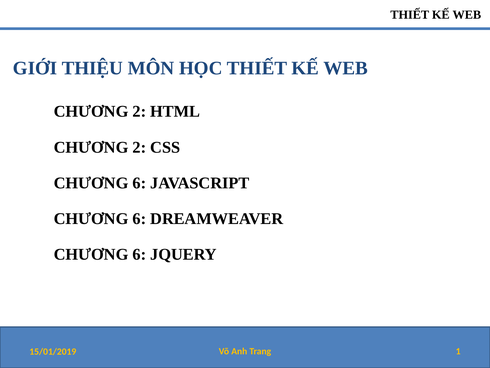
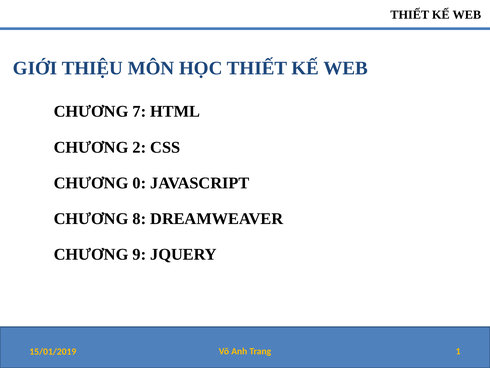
2: 2 -> 7 (139, 111)
6: 6 -> 0 (139, 183)
6: 6 -> 8 (139, 219)
6: 6 -> 9 (139, 254)
